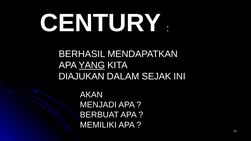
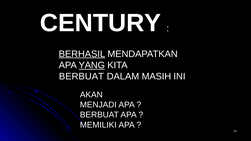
BERHASIL underline: none -> present (82, 54)
DIAJUKAN: DIAJUKAN -> BERBUAT (81, 77)
SEJAK: SEJAK -> MASIH (156, 77)
